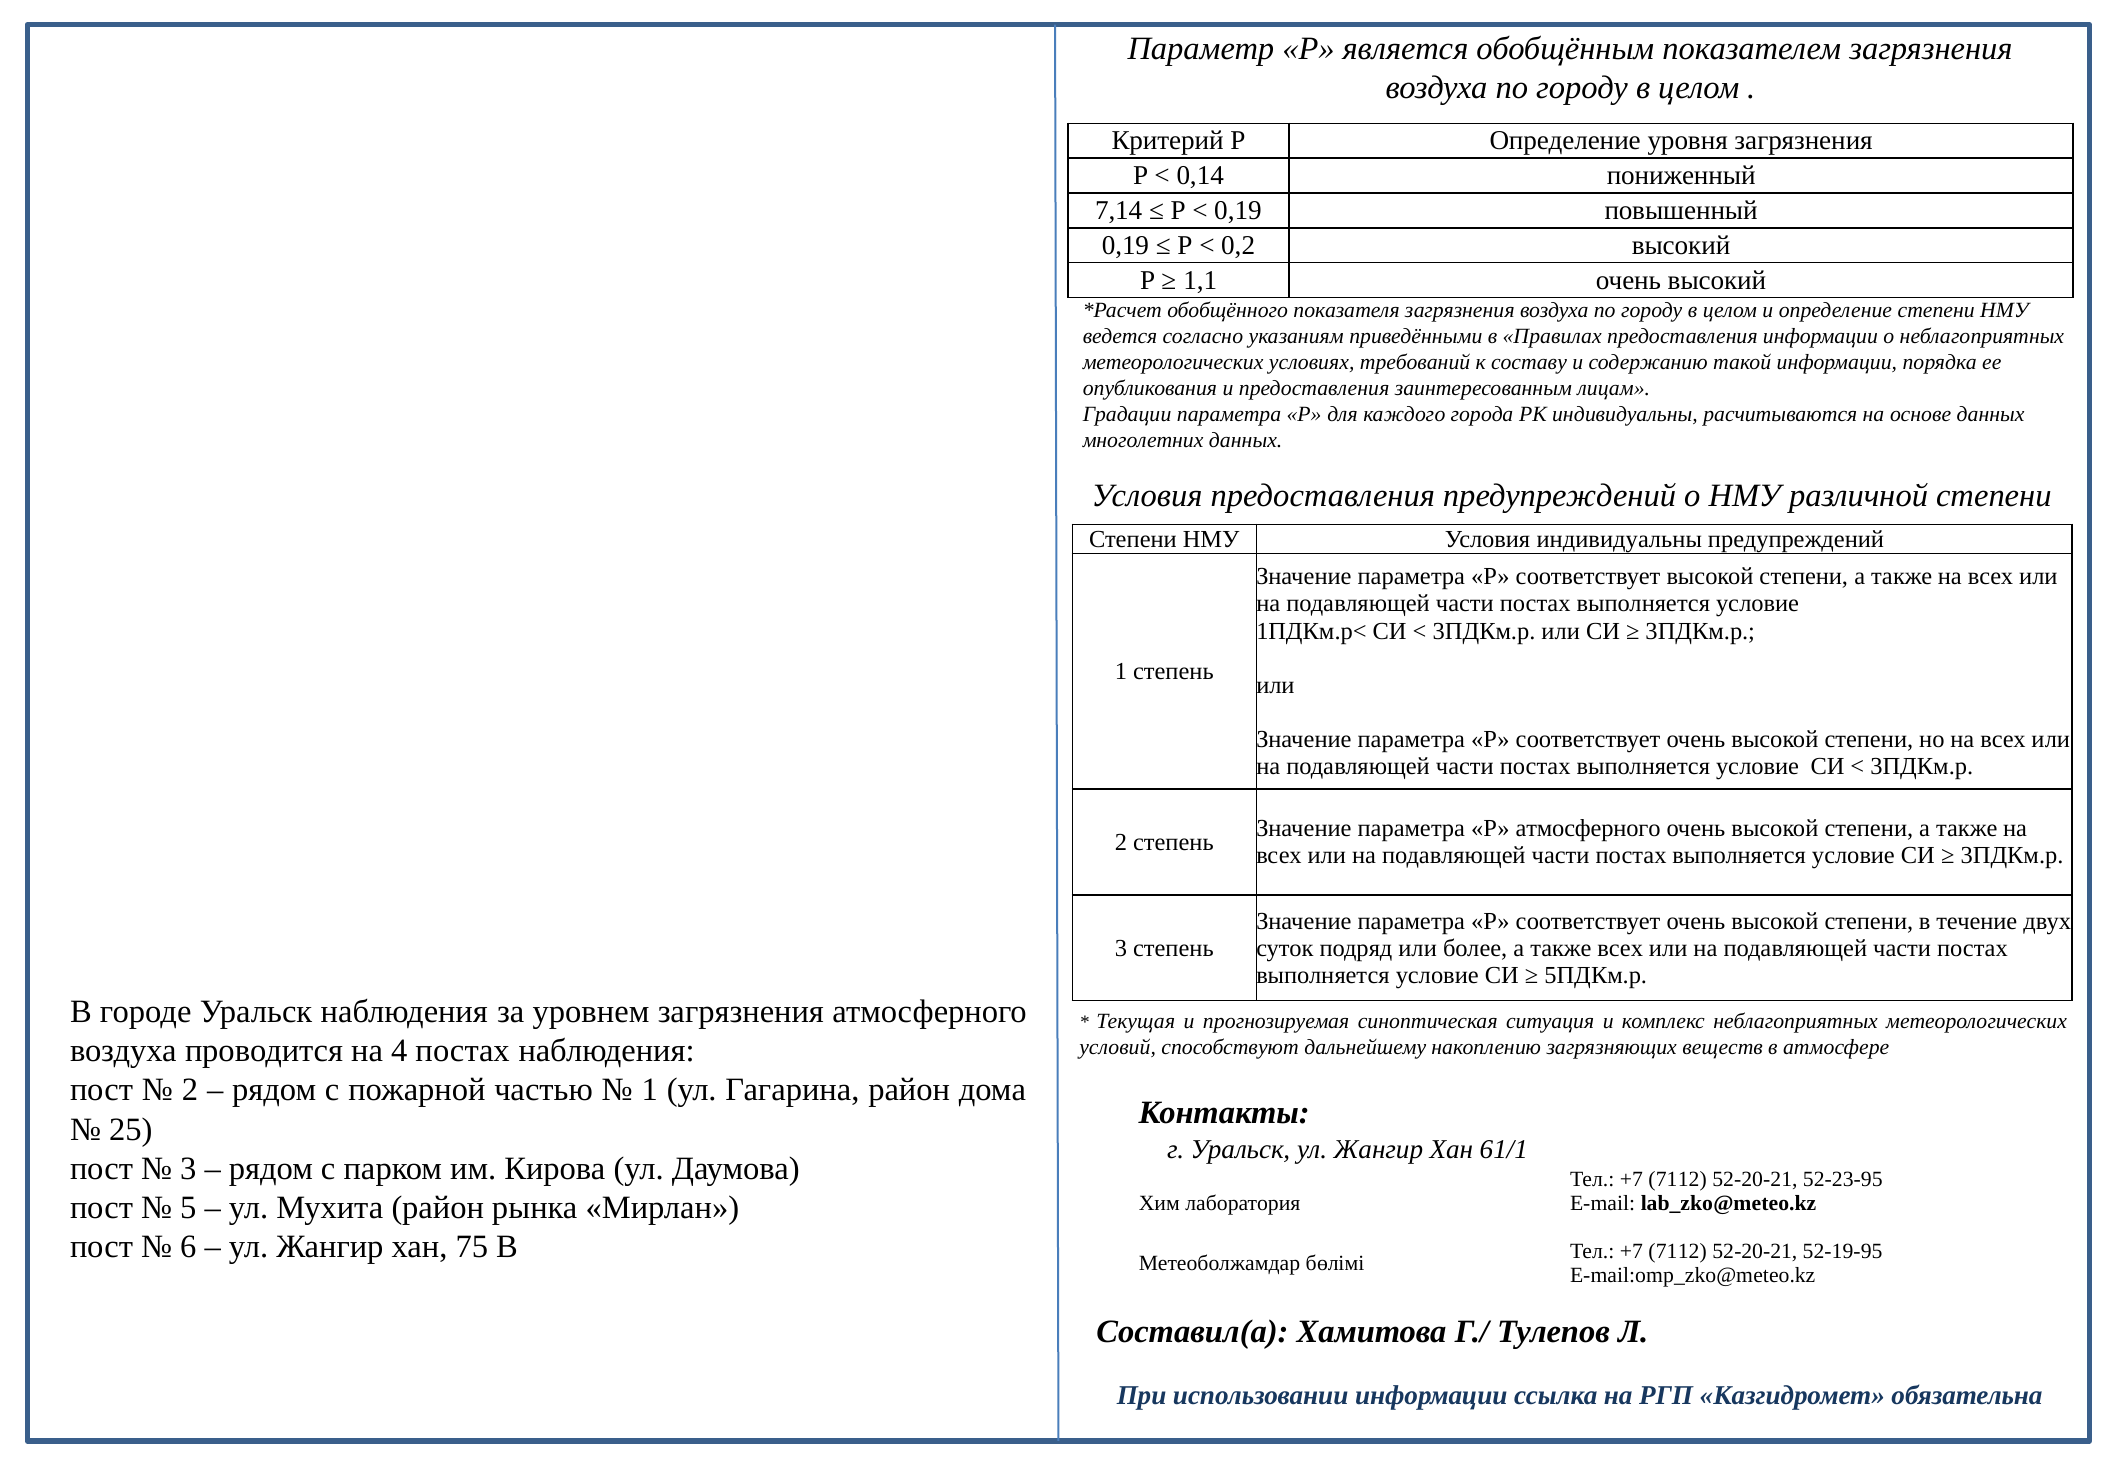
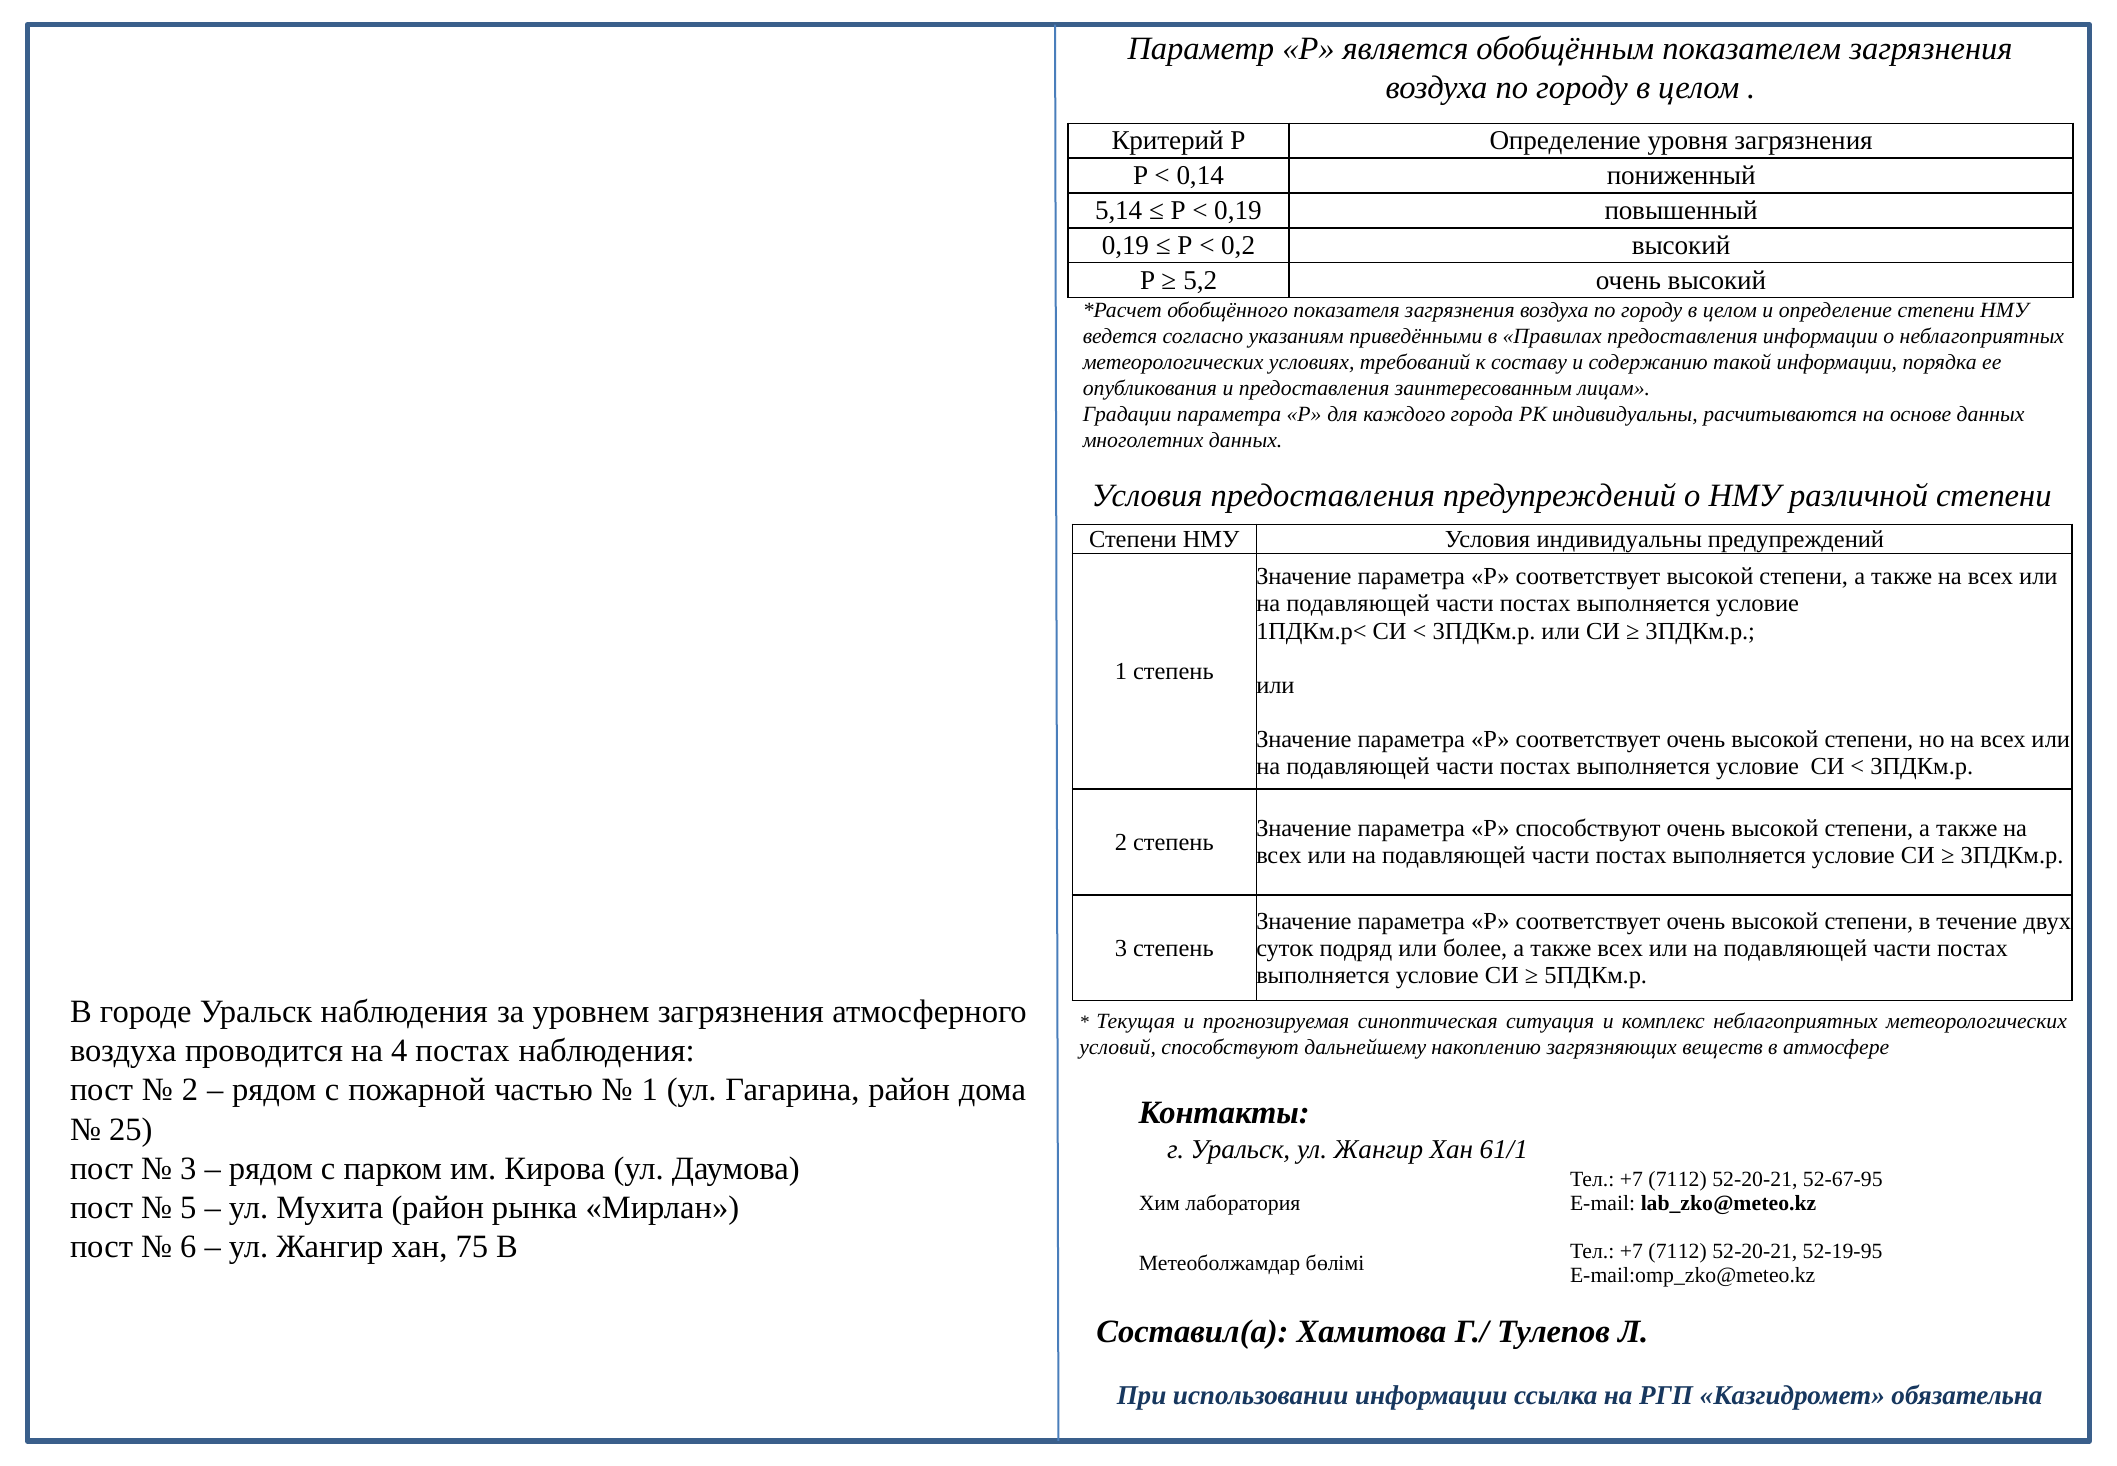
7,14: 7,14 -> 5,14 (1119, 210)
1,1: 1,1 -> 5,2 (1200, 280)
Р атмосферного: атмосферного -> способствуют (1588, 828)
52-23-95: 52-23-95 -> 52-67-95 (1843, 1179)
